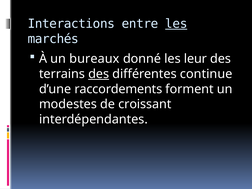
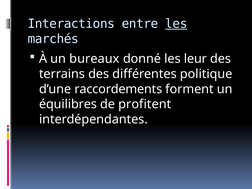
des underline: present -> none (99, 74)
continue: continue -> politique (206, 74)
modestes: modestes -> équilibres (68, 104)
croissant: croissant -> profitent (145, 104)
